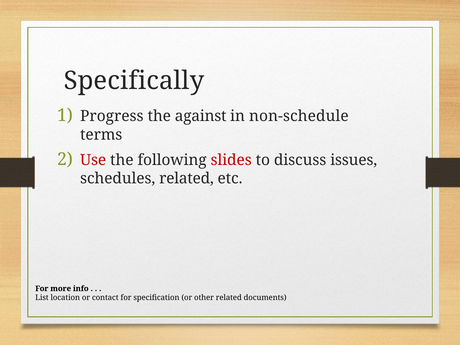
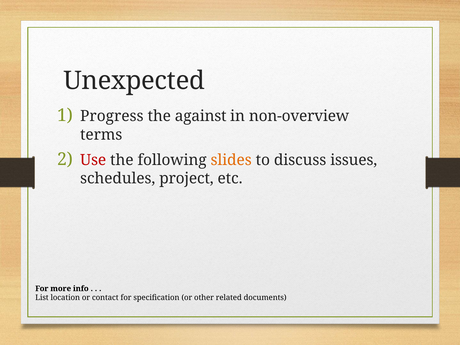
Specifically: Specifically -> Unexpected (134, 81)
non-schedule: non-schedule -> non-overview (299, 116)
slides colour: red -> orange (231, 160)
schedules related: related -> project (186, 178)
